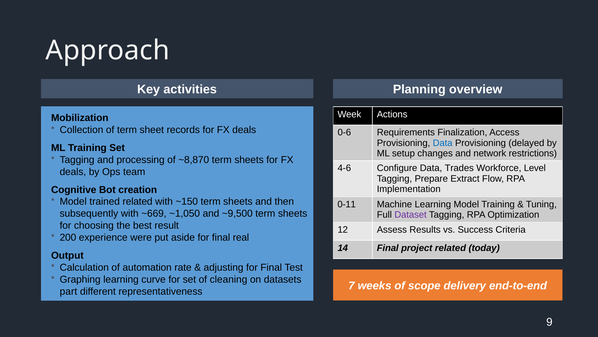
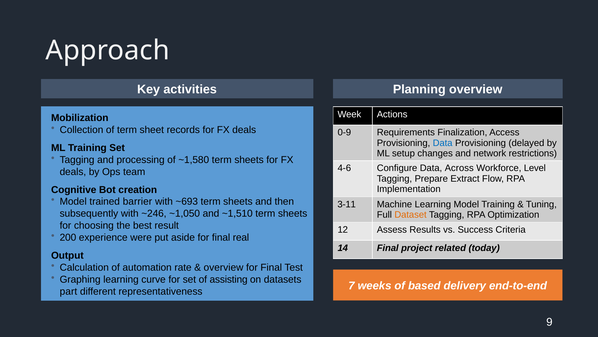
0-6: 0-6 -> 0-9 (344, 132)
~8,870: ~8,870 -> ~1,580 (194, 159)
Trades: Trades -> Across (459, 168)
trained related: related -> barrier (137, 201)
~150: ~150 -> ~693 (187, 201)
0-11: 0-11 -> 3-11 (347, 204)
~669: ~669 -> ~246 (154, 213)
~9,500: ~9,500 -> ~1,510 (237, 213)
Dataset colour: purple -> orange (411, 214)
adjusting: adjusting -> overview (224, 267)
cleaning: cleaning -> assisting (229, 279)
scope: scope -> based (424, 285)
